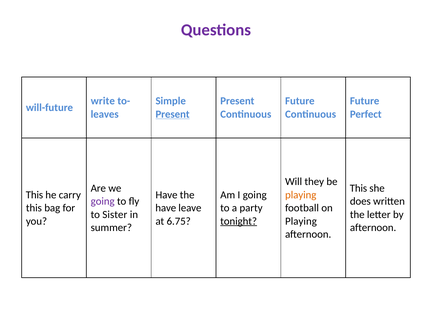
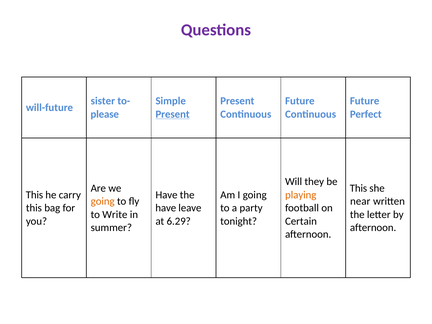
write: write -> sister (103, 101)
leaves: leaves -> please (105, 114)
going colour: purple -> orange (103, 201)
does: does -> near (360, 201)
Sister: Sister -> Write (115, 215)
6.75: 6.75 -> 6.29 (179, 221)
tonight underline: present -> none (239, 221)
Playing: Playing -> Certain (301, 221)
